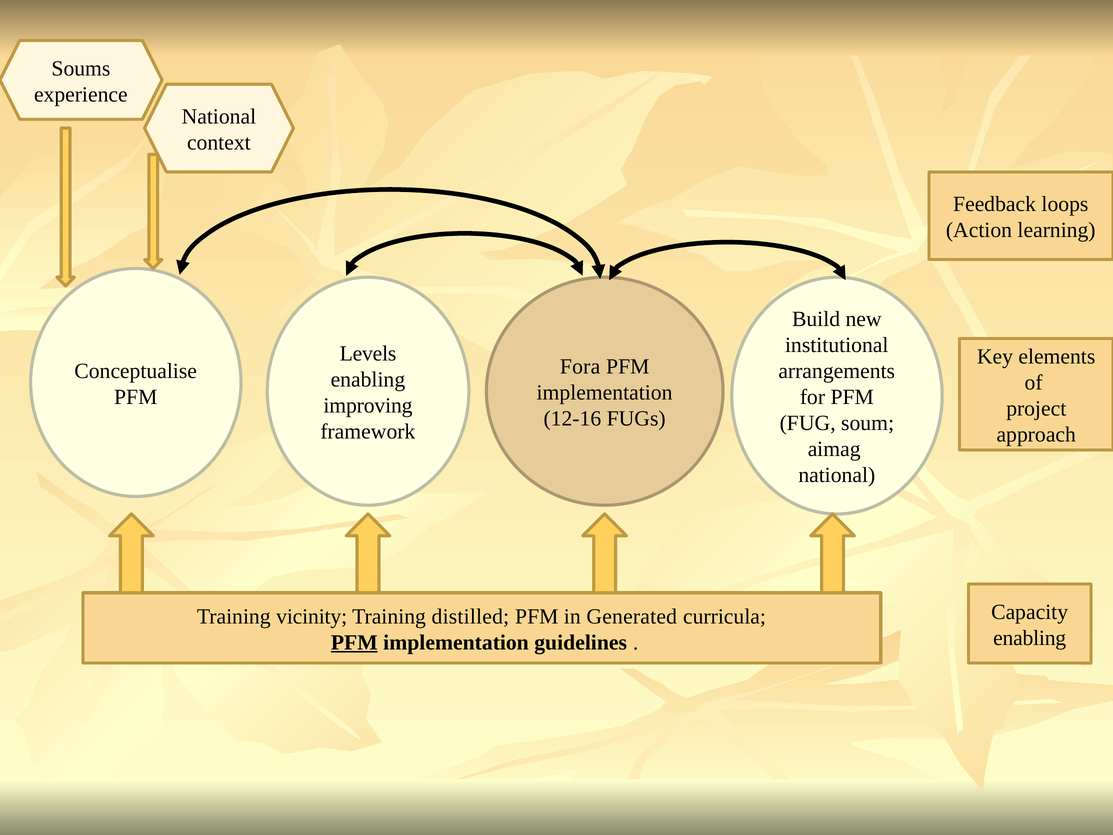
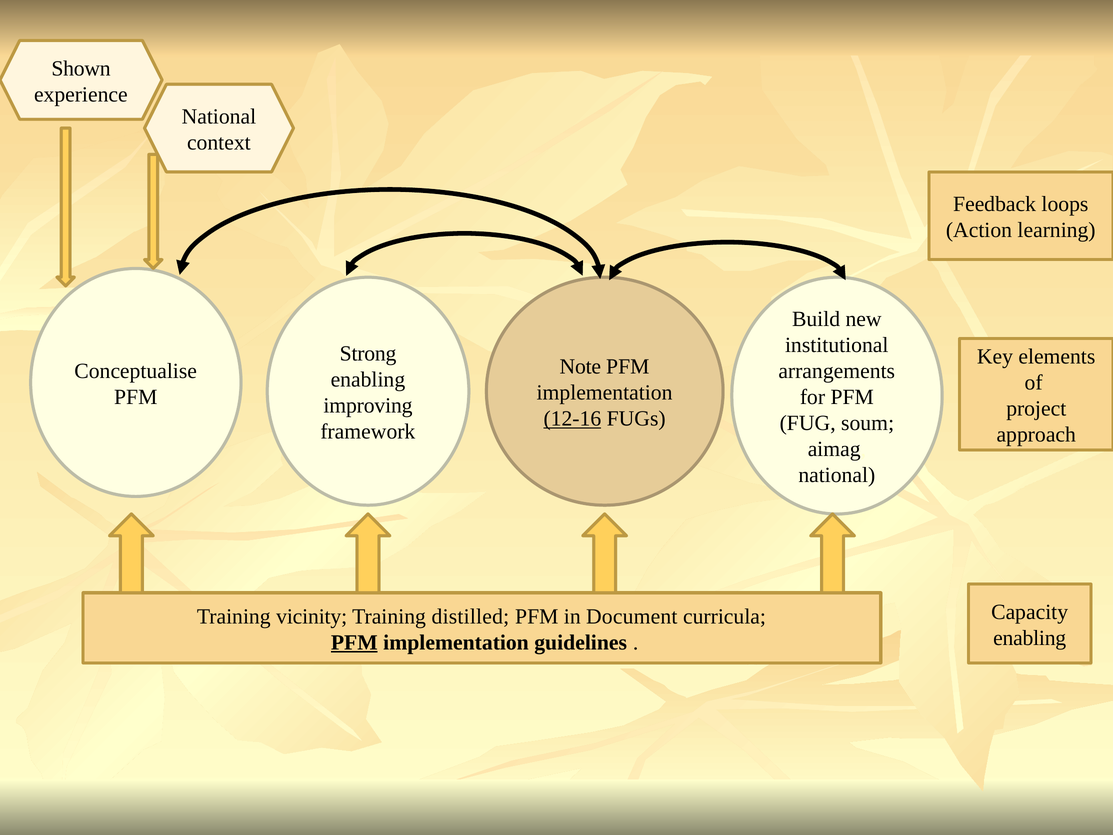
Soums: Soums -> Shown (81, 68)
Levels: Levels -> Strong (368, 354)
Fora: Fora -> Note (580, 367)
12-16 underline: none -> present (572, 419)
Generated: Generated -> Document (632, 616)
